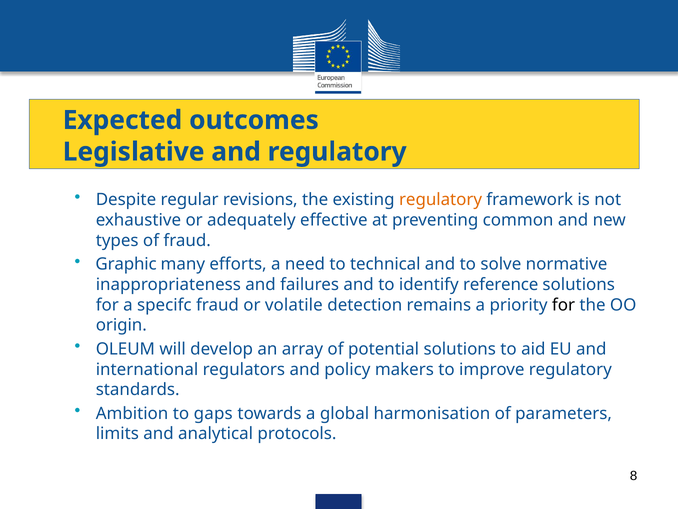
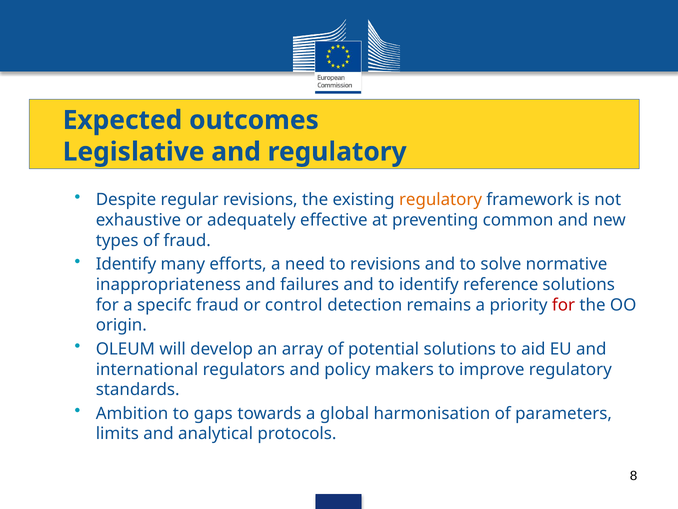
Graphic: Graphic -> Identify (126, 264)
to technical: technical -> revisions (385, 264)
volatile: volatile -> control (294, 305)
for colour: black -> red (564, 305)
